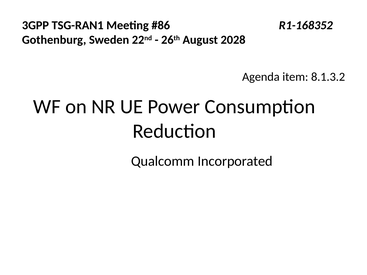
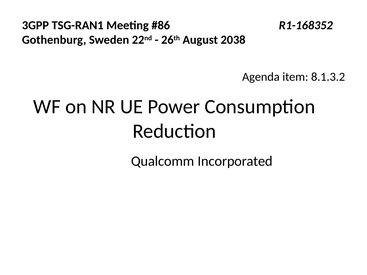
2028: 2028 -> 2038 (233, 40)
